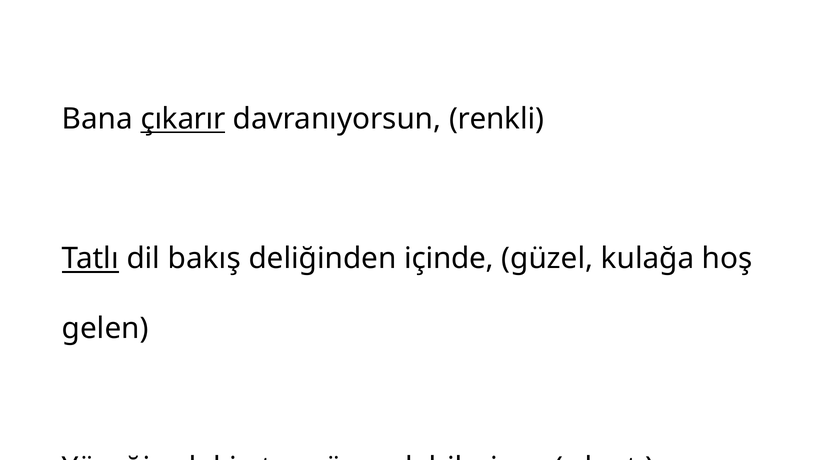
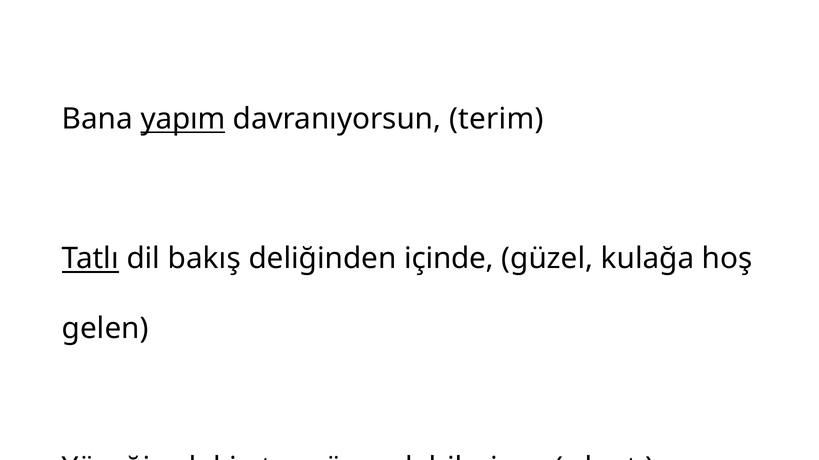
çıkarır: çıkarır -> yapım (183, 119)
renkli: renkli -> terim (496, 119)
